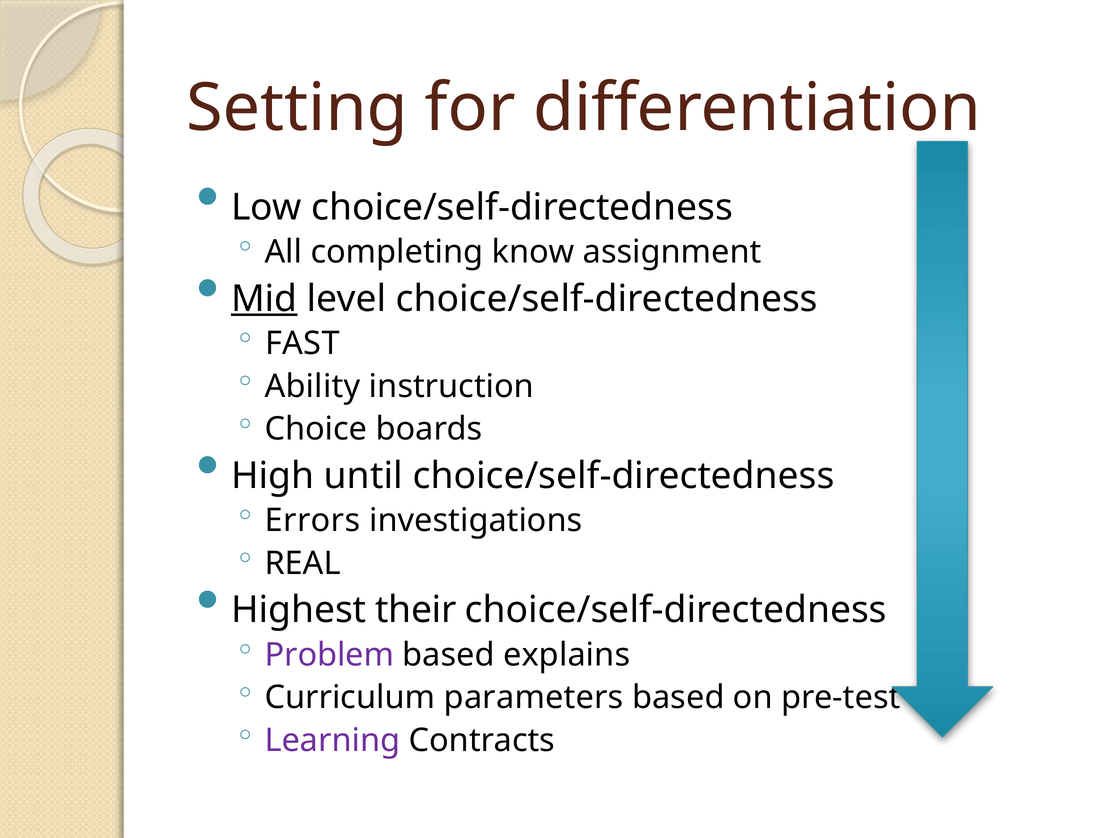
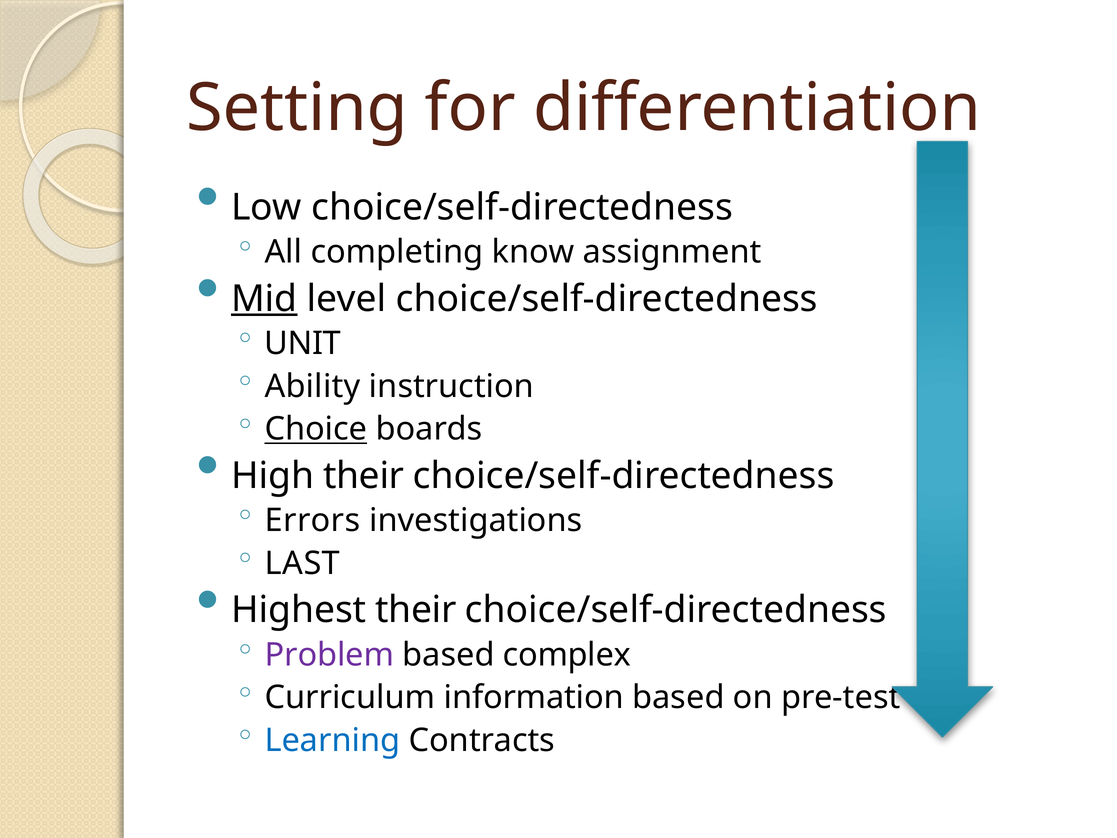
FAST: FAST -> UNIT (303, 343)
Choice underline: none -> present (316, 429)
High until: until -> their (364, 476)
REAL: REAL -> LAST (302, 563)
explains: explains -> complex (567, 655)
parameters: parameters -> information (534, 698)
Learning colour: purple -> blue (332, 740)
